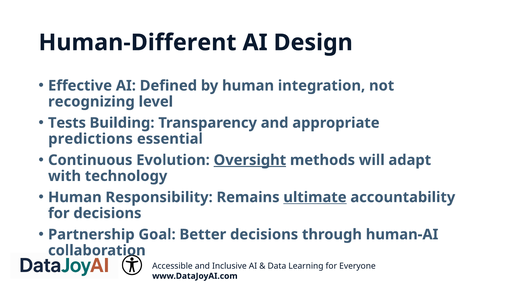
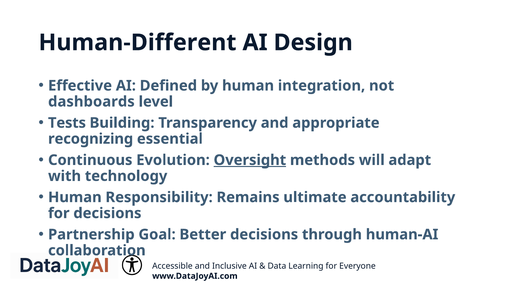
recognizing: recognizing -> dashboards (91, 101)
predictions: predictions -> recognizing (91, 139)
ultimate underline: present -> none (315, 197)
